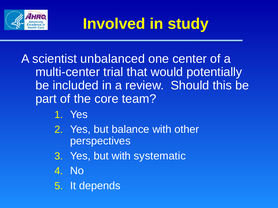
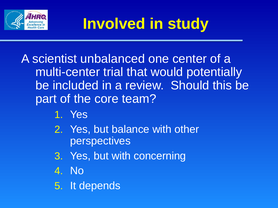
systematic: systematic -> concerning (160, 156)
